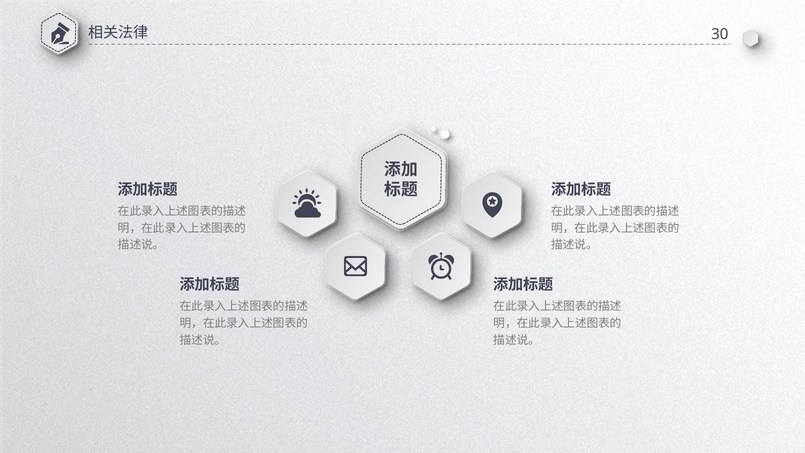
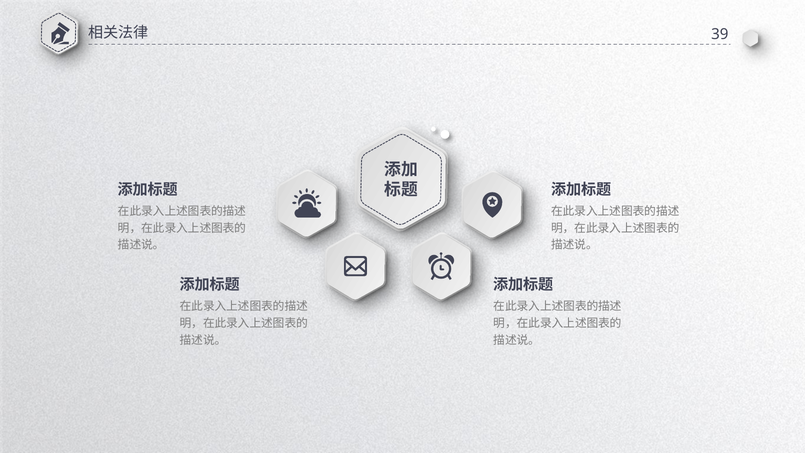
30: 30 -> 39 (720, 34)
